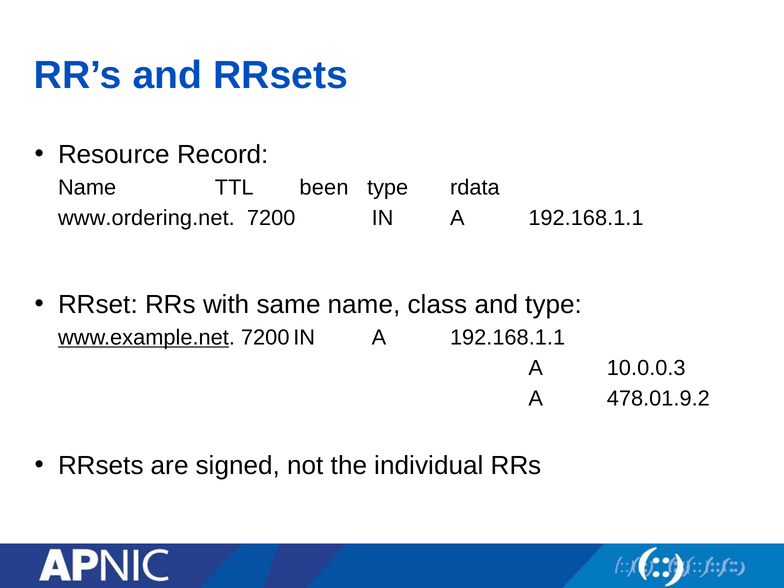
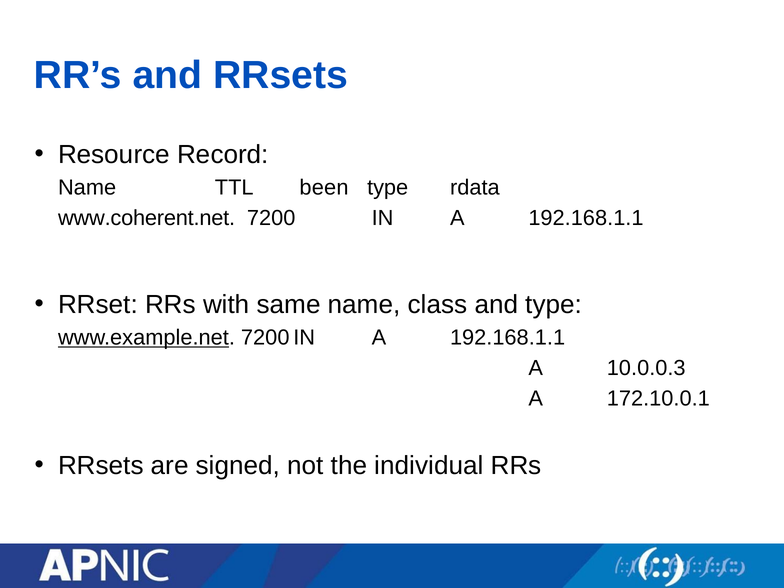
www.ordering.net: www.ordering.net -> www.coherent.net (147, 218)
478.01.9.2: 478.01.9.2 -> 172.10.0.1 (658, 398)
